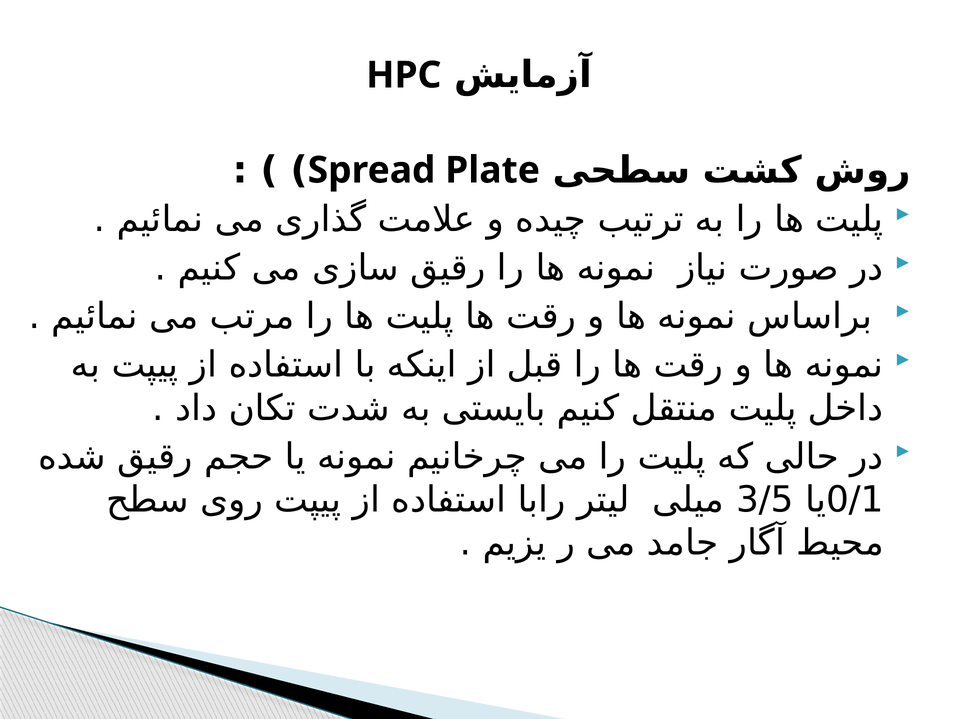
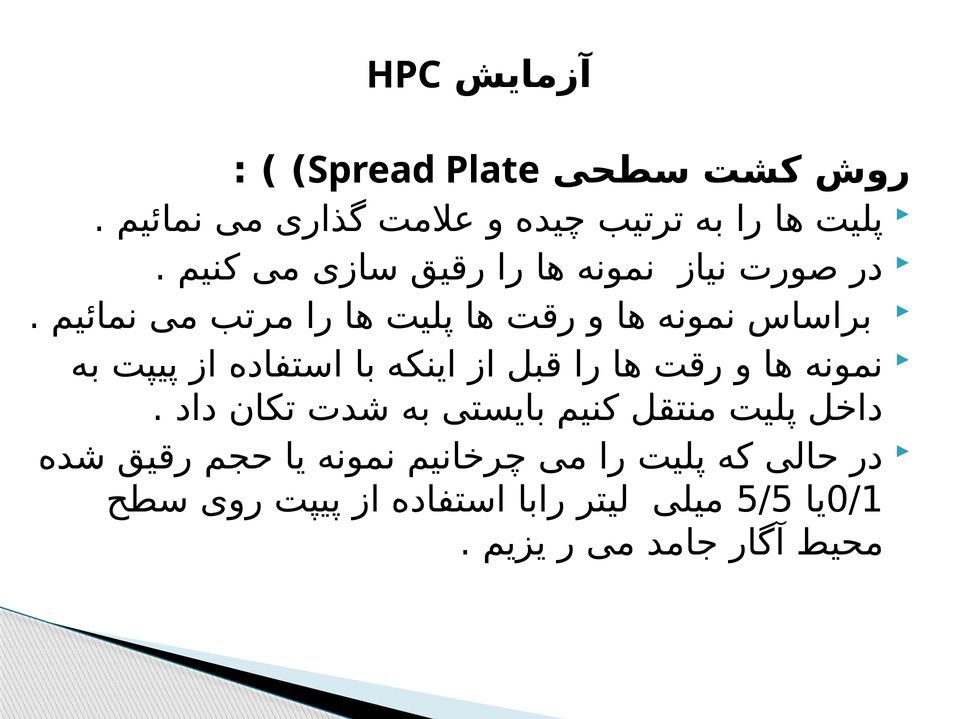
3/5: 3/5 -> 5/5 (765, 499)
